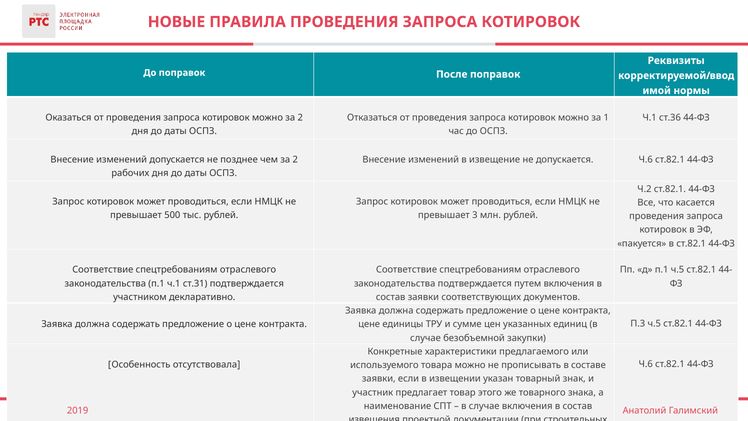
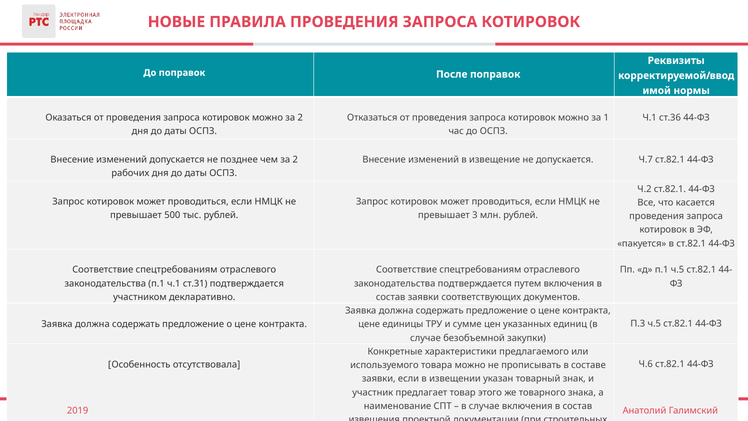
допускается Ч.6: Ч.6 -> Ч.7 (646, 160)
